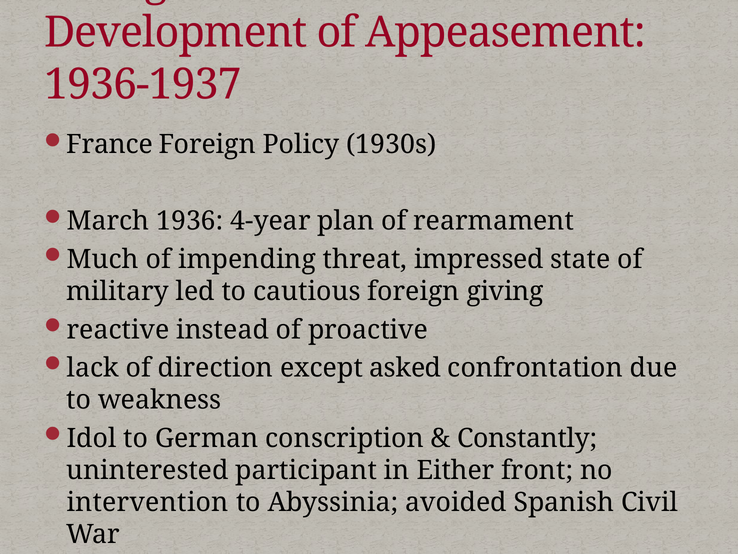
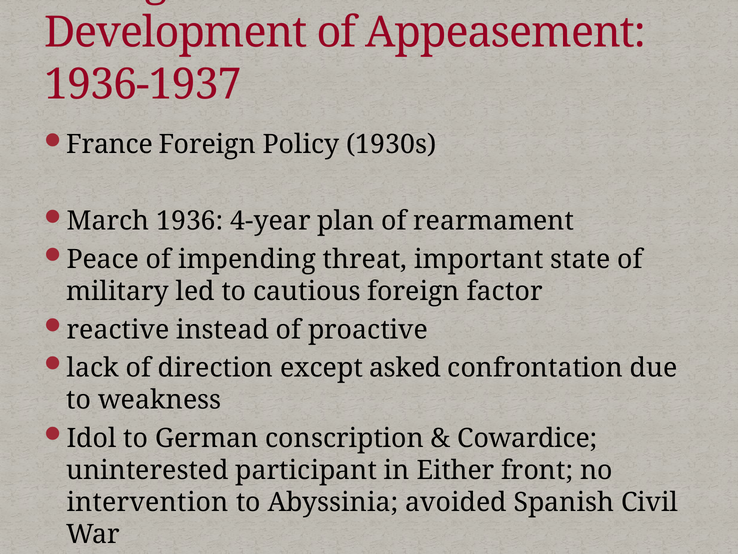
Much: Much -> Peace (103, 259)
impressed: impressed -> important (479, 259)
giving: giving -> factor (505, 291)
Constantly: Constantly -> Cowardice (527, 438)
